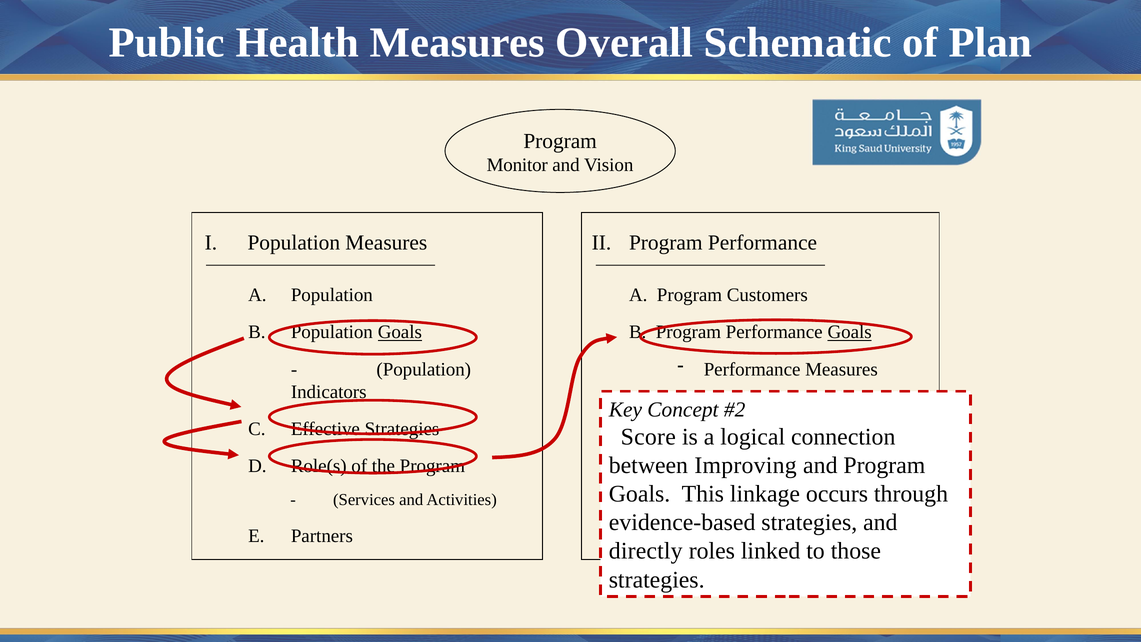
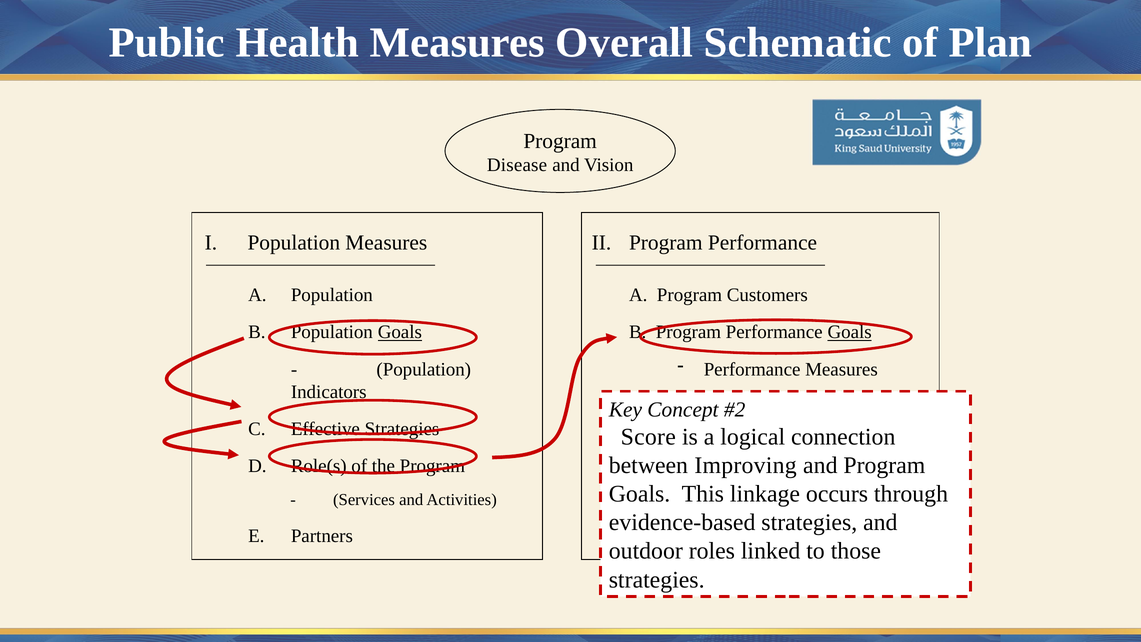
Monitor: Monitor -> Disease (517, 165)
directly: directly -> outdoor (646, 551)
